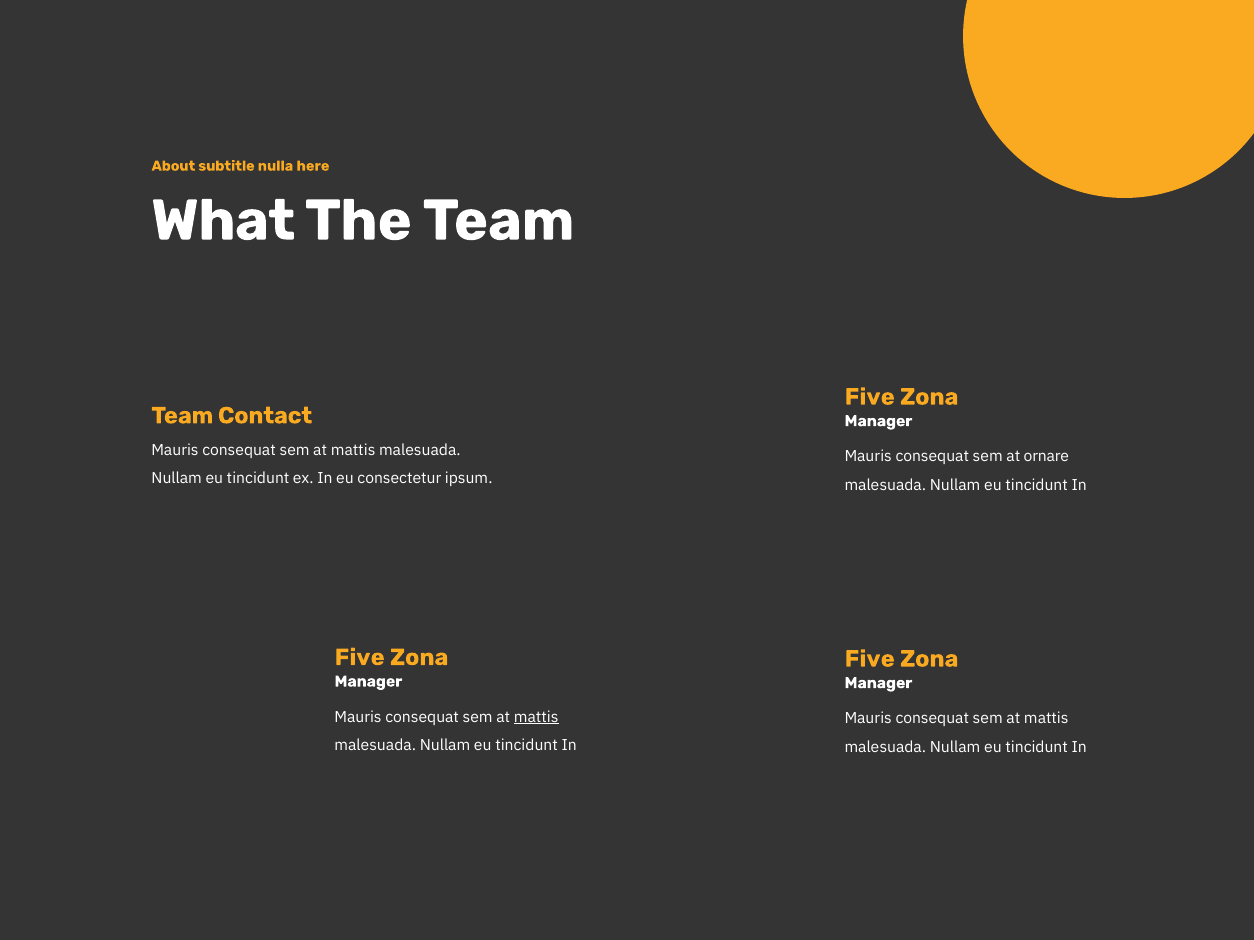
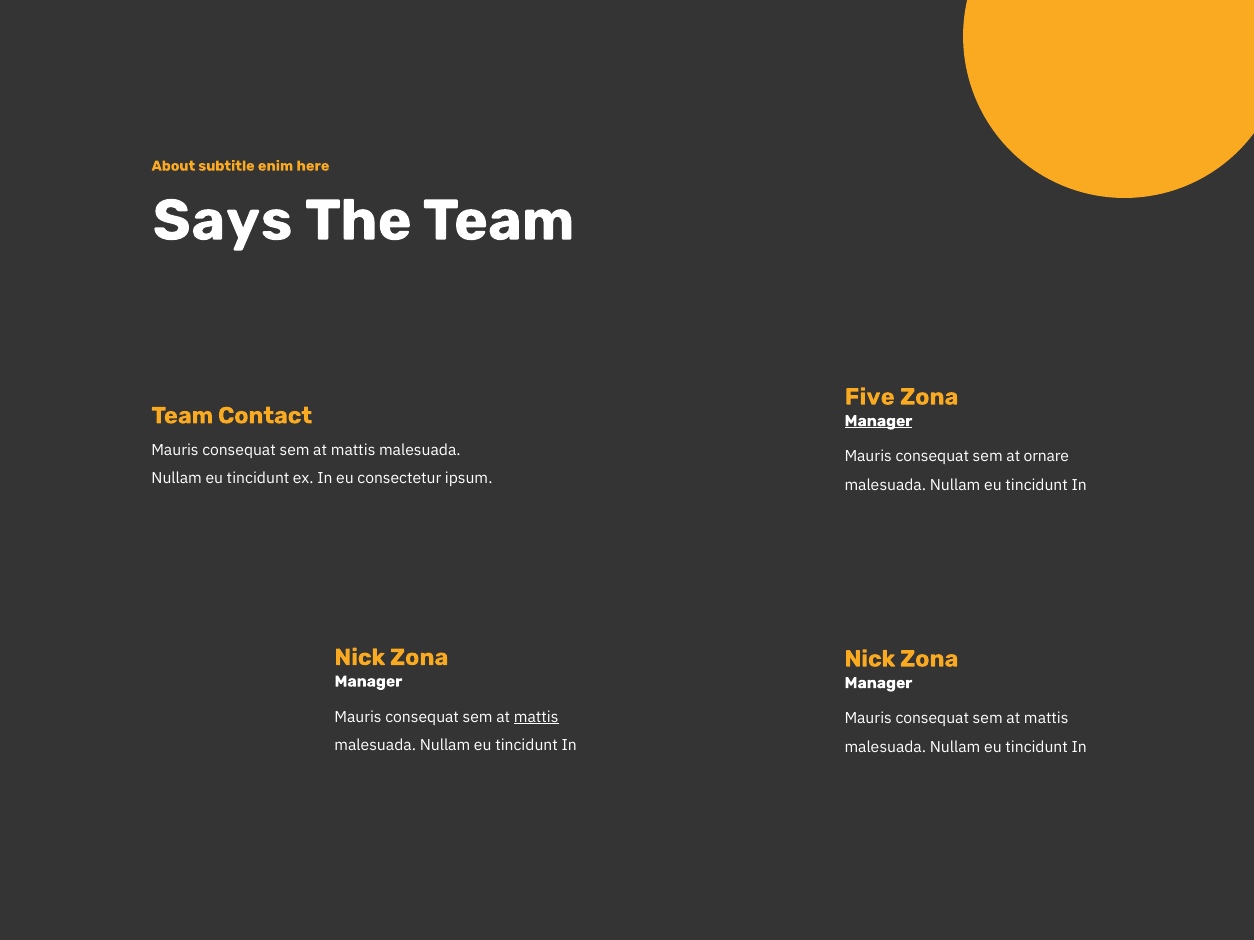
nulla: nulla -> enim (276, 166)
What: What -> Says (223, 221)
Manager underline: none -> present (878, 421)
Five: Five -> Nick (360, 658)
Five: Five -> Nick (870, 659)
